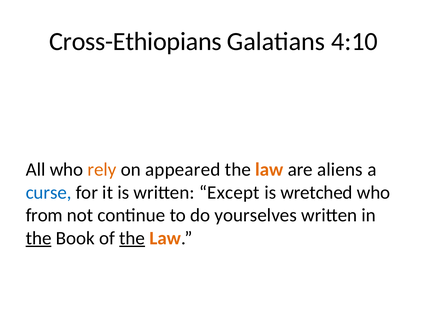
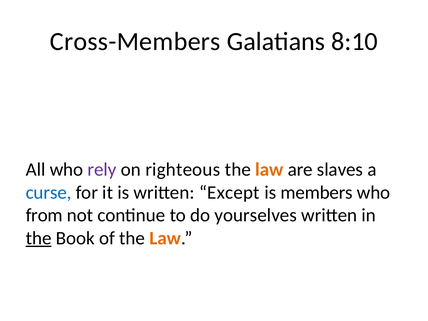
Cross-Ethiopians: Cross-Ethiopians -> Cross-Members (135, 41)
4:10: 4:10 -> 8:10 (354, 41)
rely colour: orange -> purple (102, 170)
appeared: appeared -> righteous (183, 170)
aliens: aliens -> slaves (340, 170)
wretched: wretched -> members (317, 193)
the underline: present -> none (132, 238)
